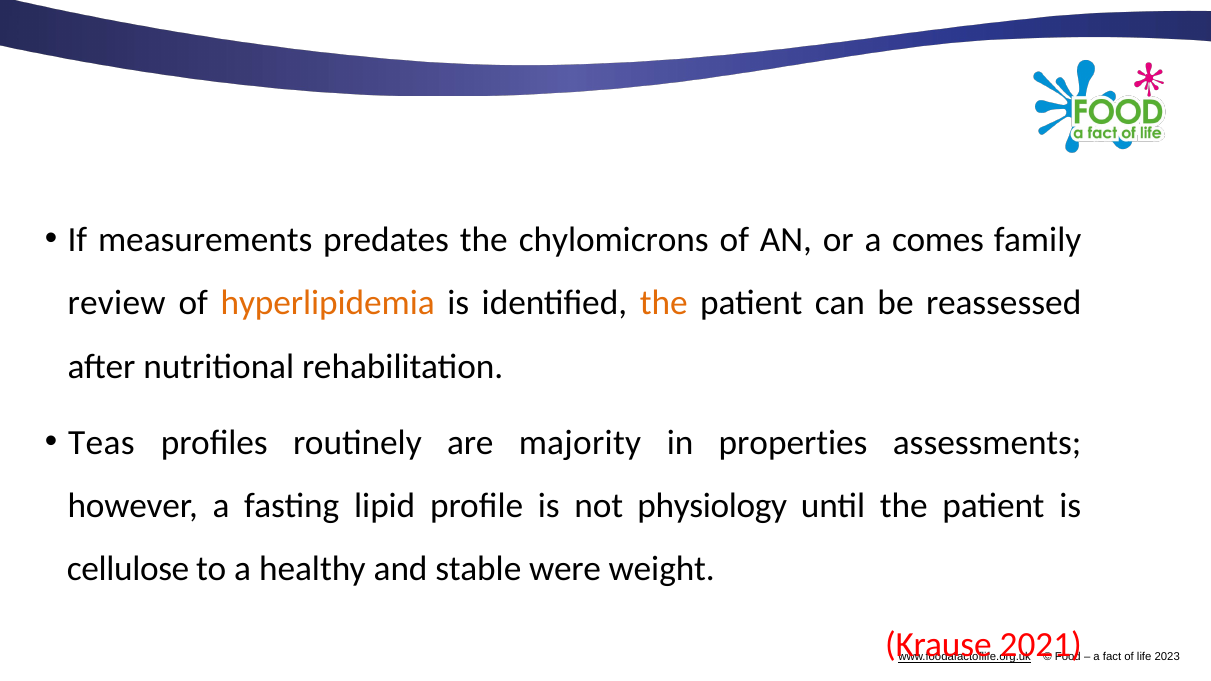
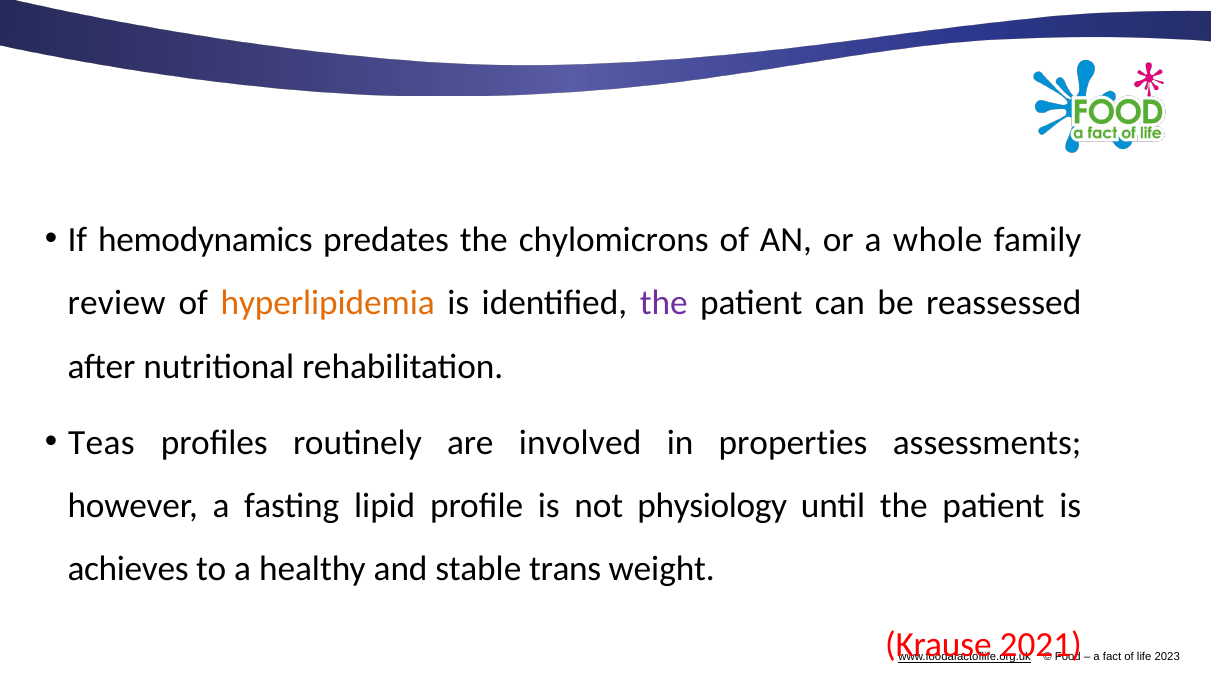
measurements: measurements -> hemodynamics (205, 240)
comes: comes -> whole (938, 240)
the colour: orange -> purple (664, 303)
majority: majority -> involved (580, 443)
cellulose: cellulose -> achieves (128, 569)
were: were -> trans (565, 569)
